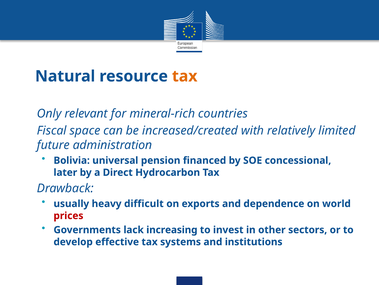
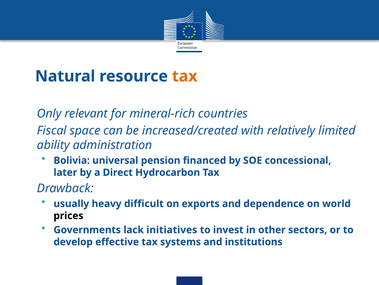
future: future -> ability (53, 145)
prices colour: red -> black (68, 215)
increasing: increasing -> initiatives (172, 229)
